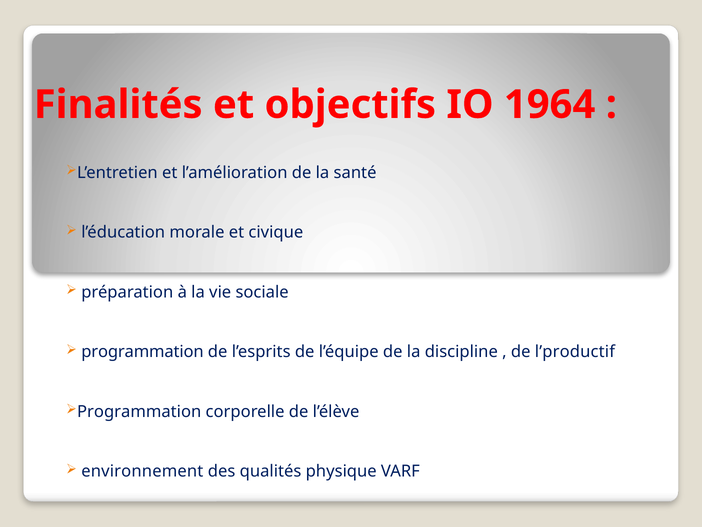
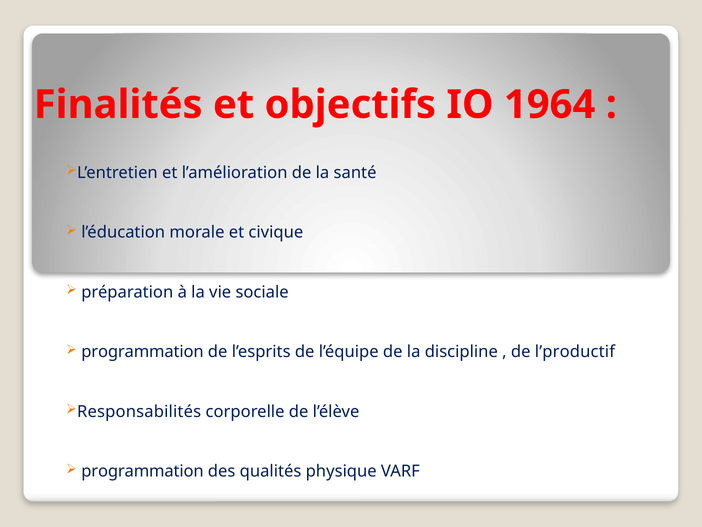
Programmation: Programmation -> Responsabilités (139, 411)
environnement: environnement -> programmation (142, 471)
